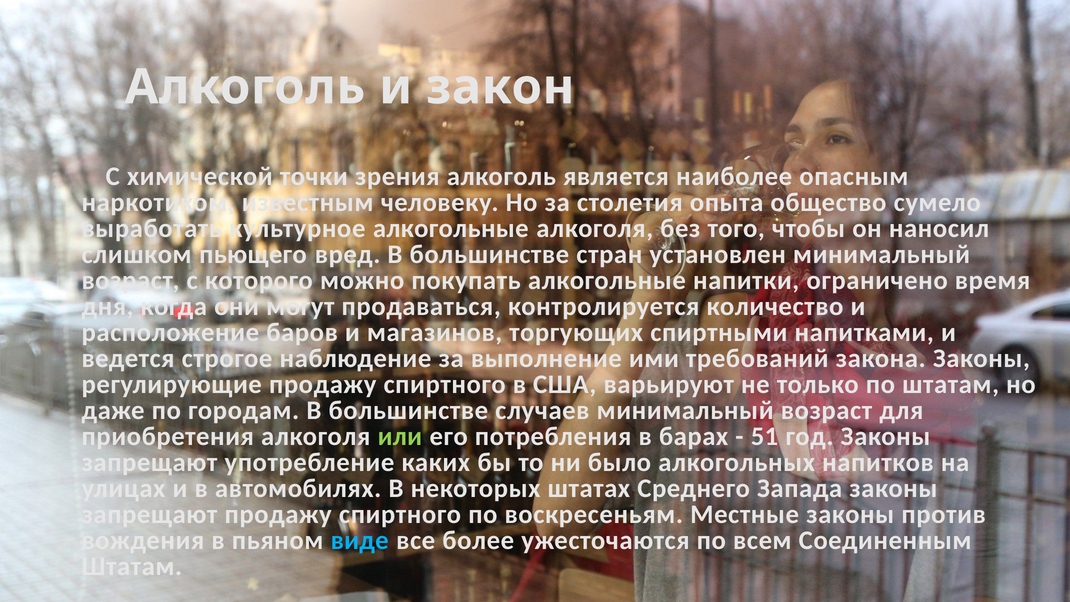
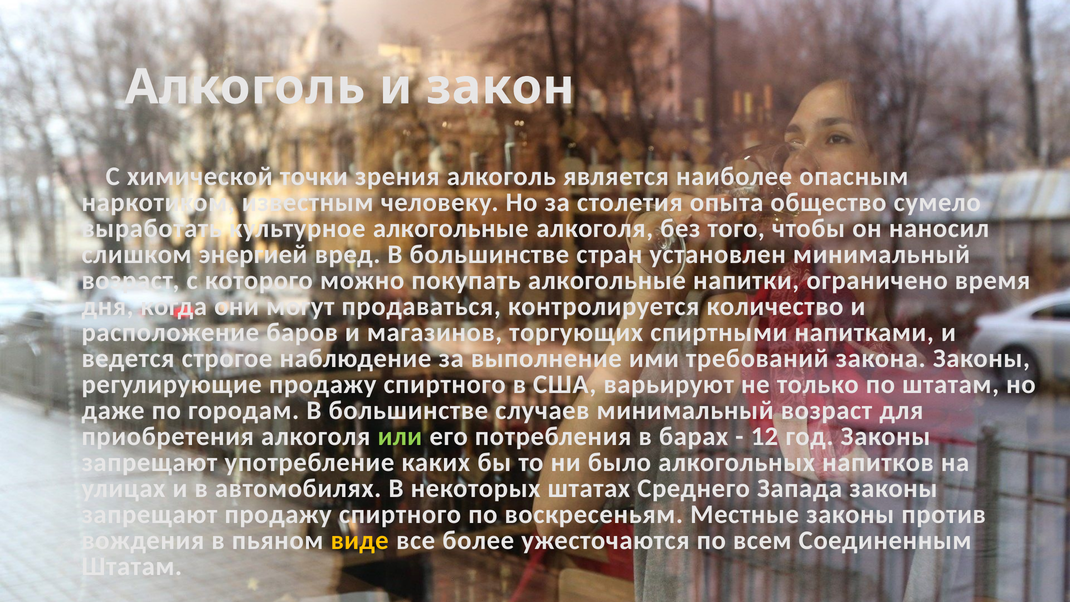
пьющего: пьющего -> энергией (253, 254)
51: 51 -> 12 (764, 436)
виде colour: light blue -> yellow (360, 540)
